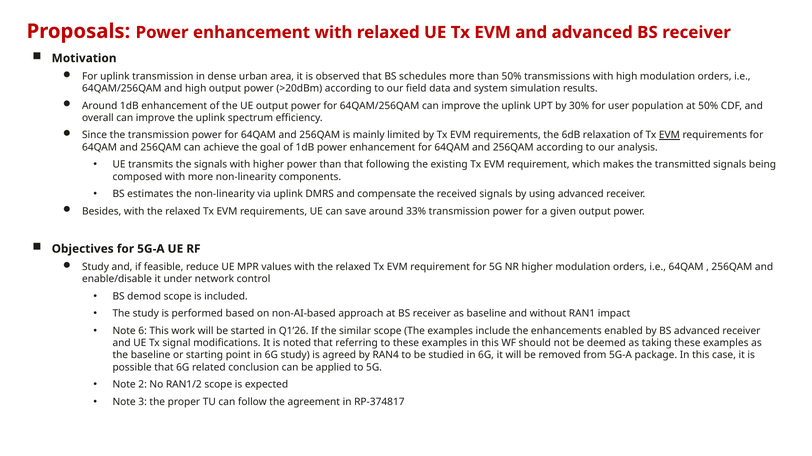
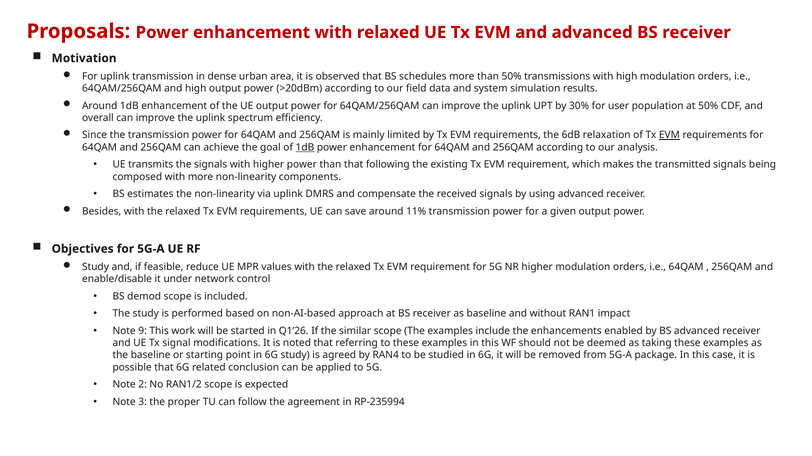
1dB underline: none -> present (305, 148)
33%: 33% -> 11% (416, 211)
6: 6 -> 9 (143, 331)
RP-374817: RP-374817 -> RP-235994 (379, 402)
